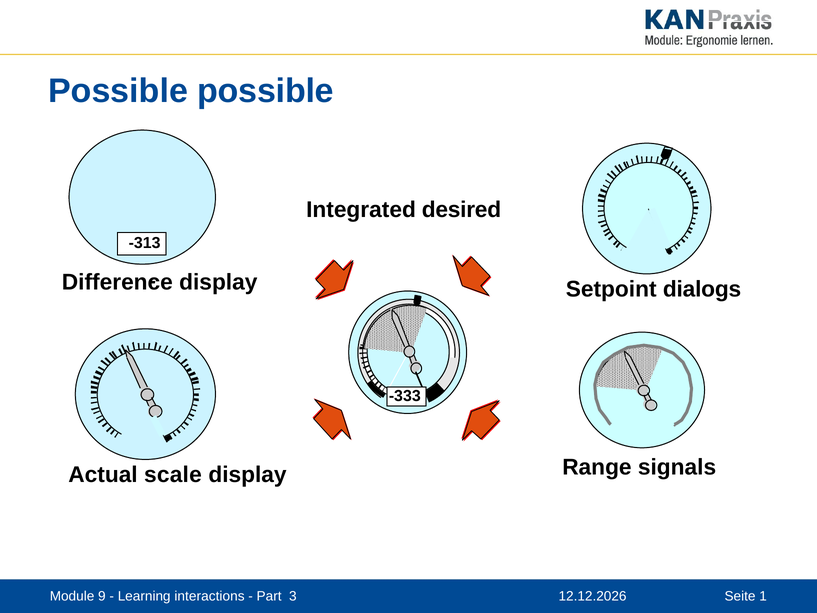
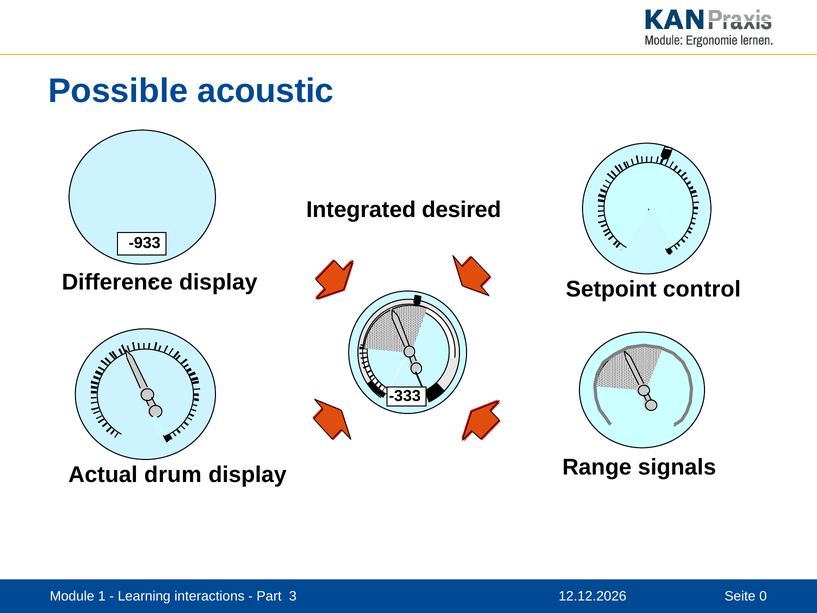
Possible possible: possible -> acoustic (266, 91)
-313: -313 -> -933 (145, 243)
dialogs: dialogs -> control (702, 289)
scale: scale -> drum (173, 475)
9: 9 -> 1 (102, 596)
1: 1 -> 0 (763, 596)
